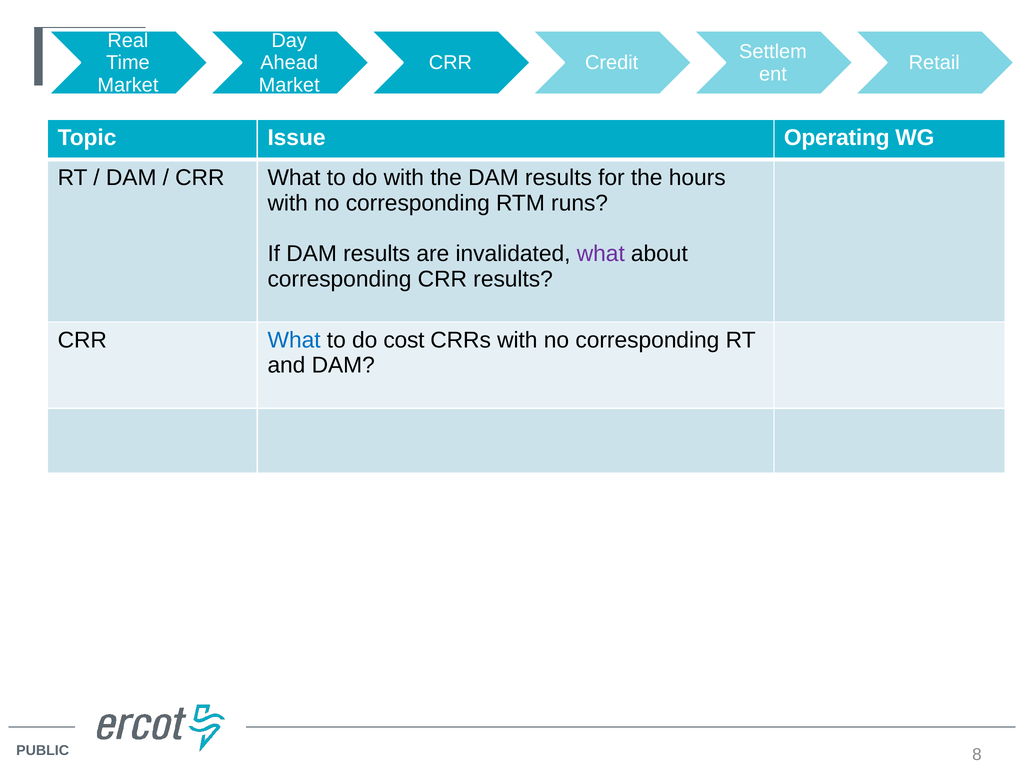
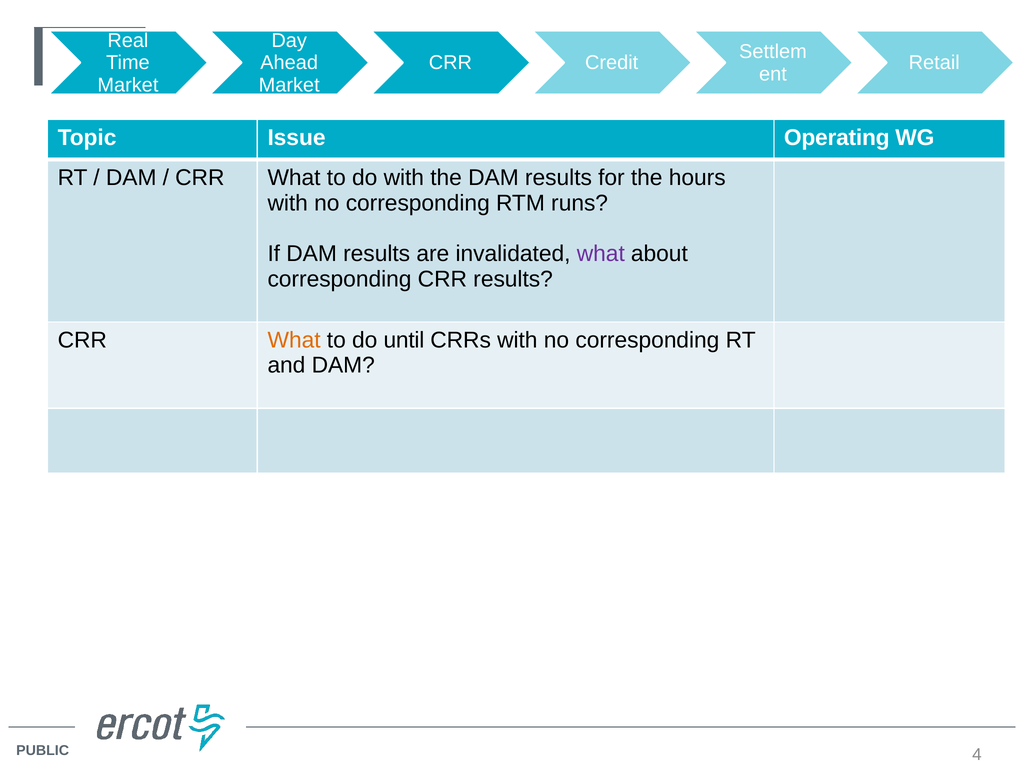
What colour: blue -> orange (294, 340)
cost: cost -> until (404, 340)
8: 8 -> 4 (977, 754)
